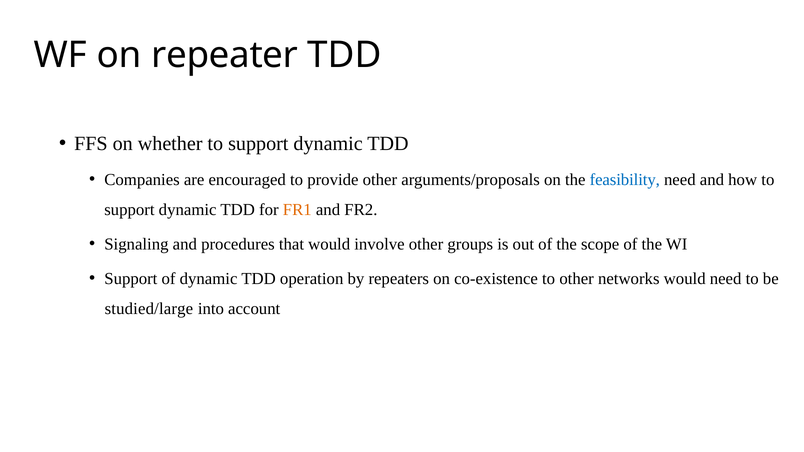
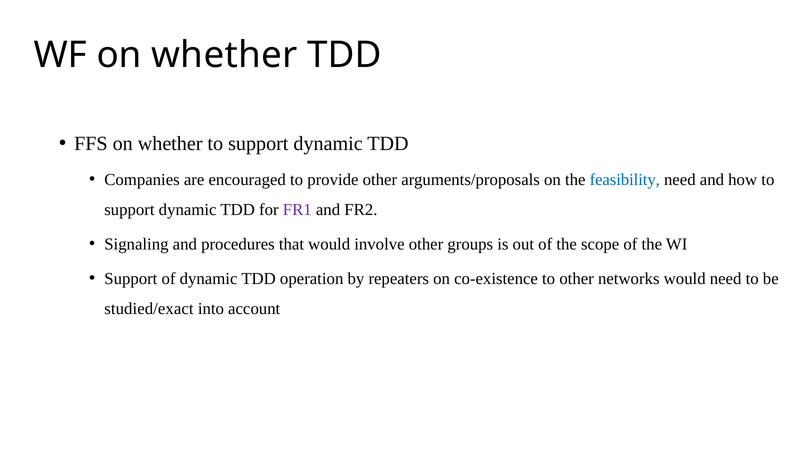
WF on repeater: repeater -> whether (224, 55)
FR1 colour: orange -> purple (297, 210)
studied/large: studied/large -> studied/exact (149, 309)
